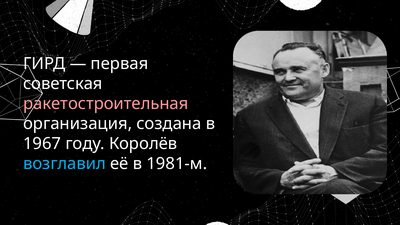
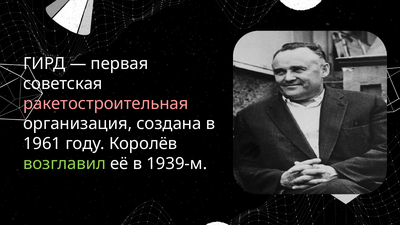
1967: 1967 -> 1961 (42, 144)
возглавил colour: light blue -> light green (64, 164)
1981-м: 1981-м -> 1939-м (177, 164)
